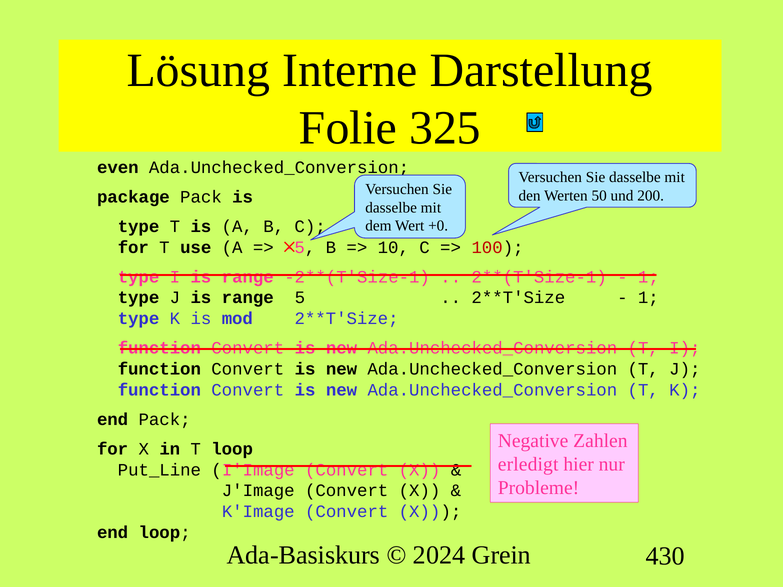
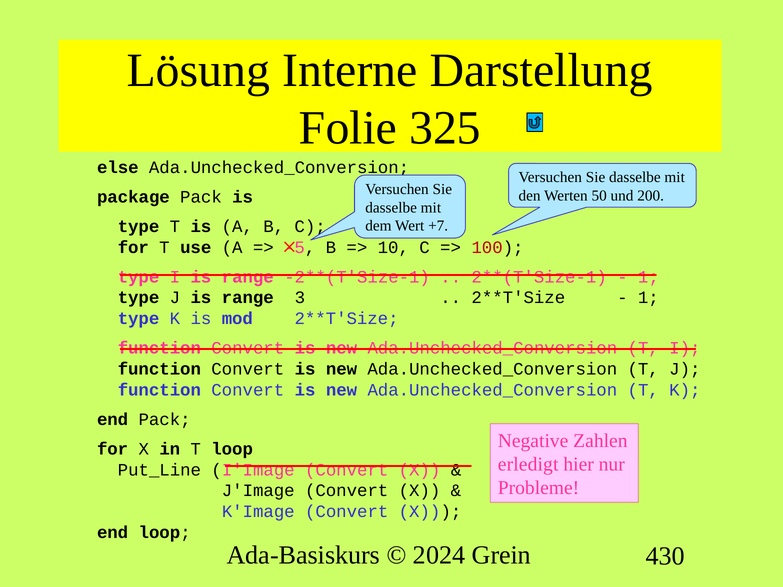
even: even -> else (118, 167)
+0: +0 -> +7 (438, 226)
5: 5 -> 3 (300, 298)
